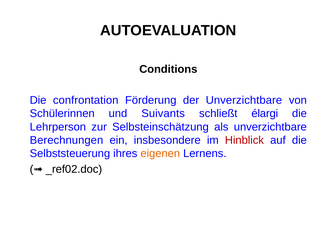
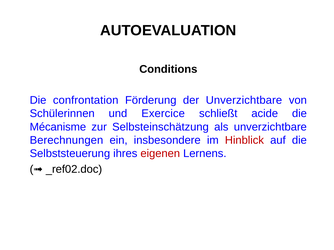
Suivants: Suivants -> Exercice (163, 114)
élargi: élargi -> acide (265, 114)
Lehrperson: Lehrperson -> Mécanisme (58, 127)
eigenen colour: orange -> red (160, 154)
